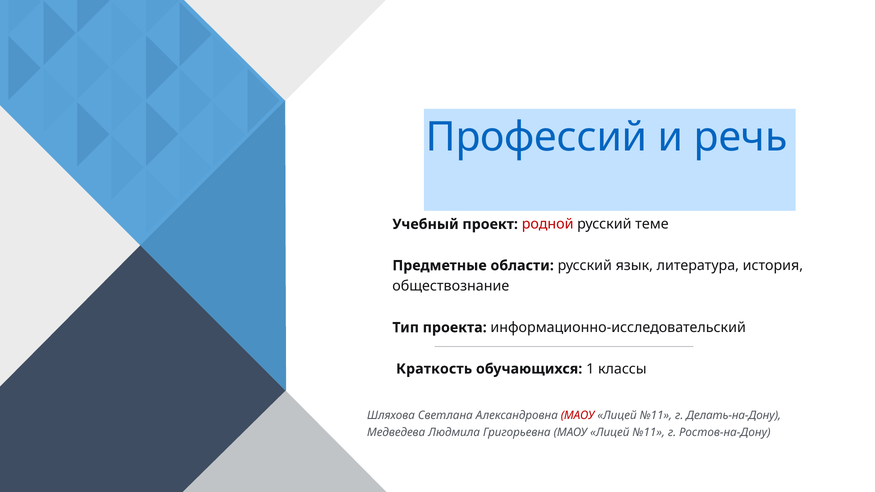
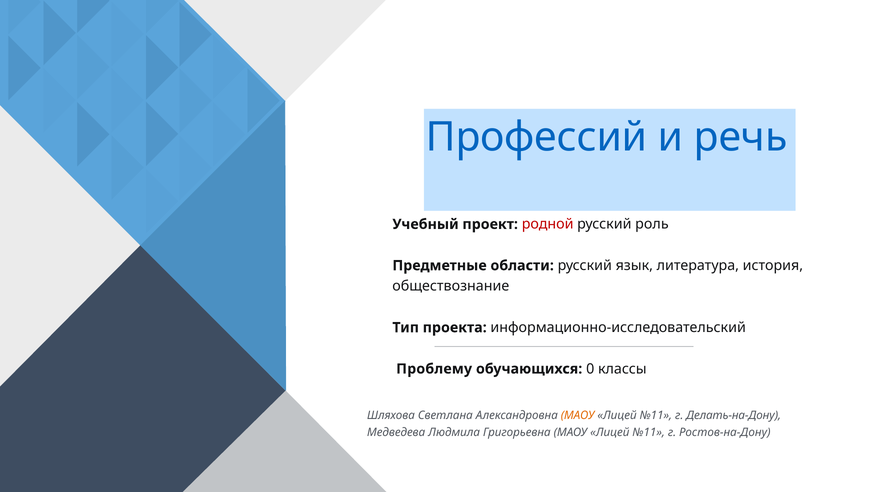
теме: теме -> роль (652, 224)
Краткость: Краткость -> Проблему (434, 369)
1: 1 -> 0 (590, 369)
МАОУ colour: red -> orange (578, 416)
